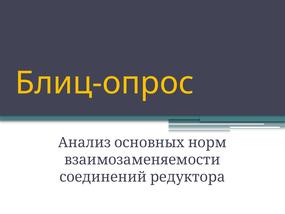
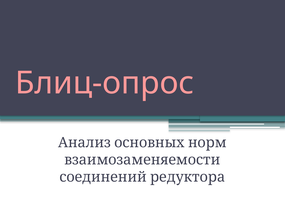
Блиц-опрос colour: yellow -> pink (105, 83)
